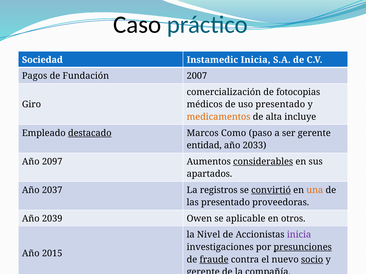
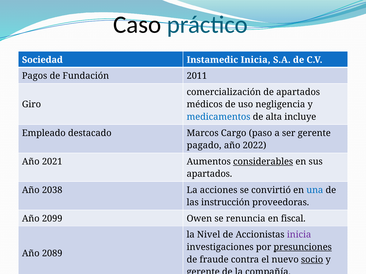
2007: 2007 -> 2011 (197, 76)
de fotocopias: fotocopias -> apartados (298, 92)
uso presentado: presentado -> negligencia (280, 105)
medicamentos colour: orange -> blue (219, 117)
destacado underline: present -> none (90, 133)
Como: Como -> Cargo (234, 133)
entidad: entidad -> pagado (204, 146)
2033: 2033 -> 2022 (255, 146)
2097: 2097 -> 2021 (52, 162)
2037: 2037 -> 2038 (52, 190)
registros: registros -> acciones (219, 190)
convirtió underline: present -> none (271, 190)
una colour: orange -> blue (315, 190)
las presentado: presentado -> instrucción (226, 203)
2039: 2039 -> 2099 (52, 219)
aplicable: aplicable -> renuncia (246, 219)
otros: otros -> fiscal (293, 219)
2015: 2015 -> 2089 (52, 254)
fraude underline: present -> none (214, 260)
